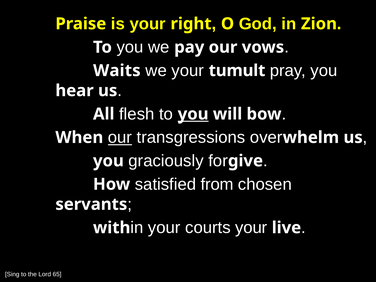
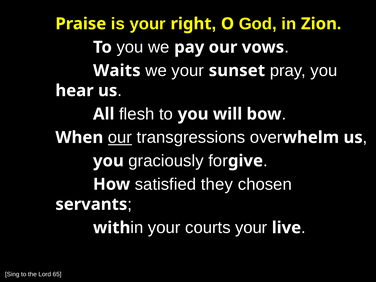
tumult: tumult -> sunset (237, 71)
you underline: present -> none (193, 114)
from: from -> they (217, 184)
